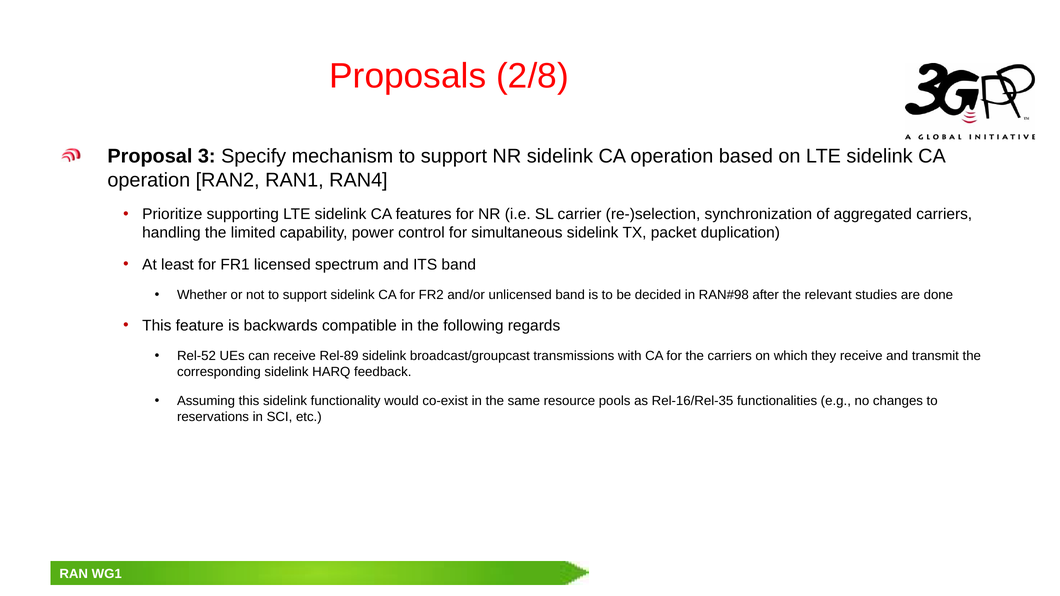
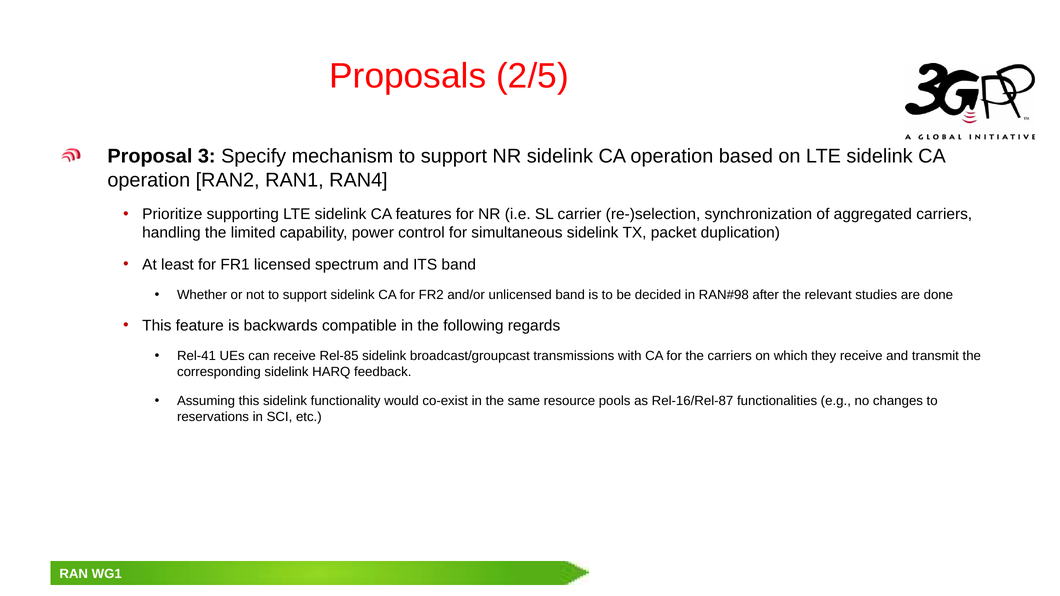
2/8: 2/8 -> 2/5 (532, 76)
Rel-52: Rel-52 -> Rel-41 (196, 356)
Rel-89: Rel-89 -> Rel-85 (339, 356)
Rel-16/Rel-35: Rel-16/Rel-35 -> Rel-16/Rel-87 (693, 401)
